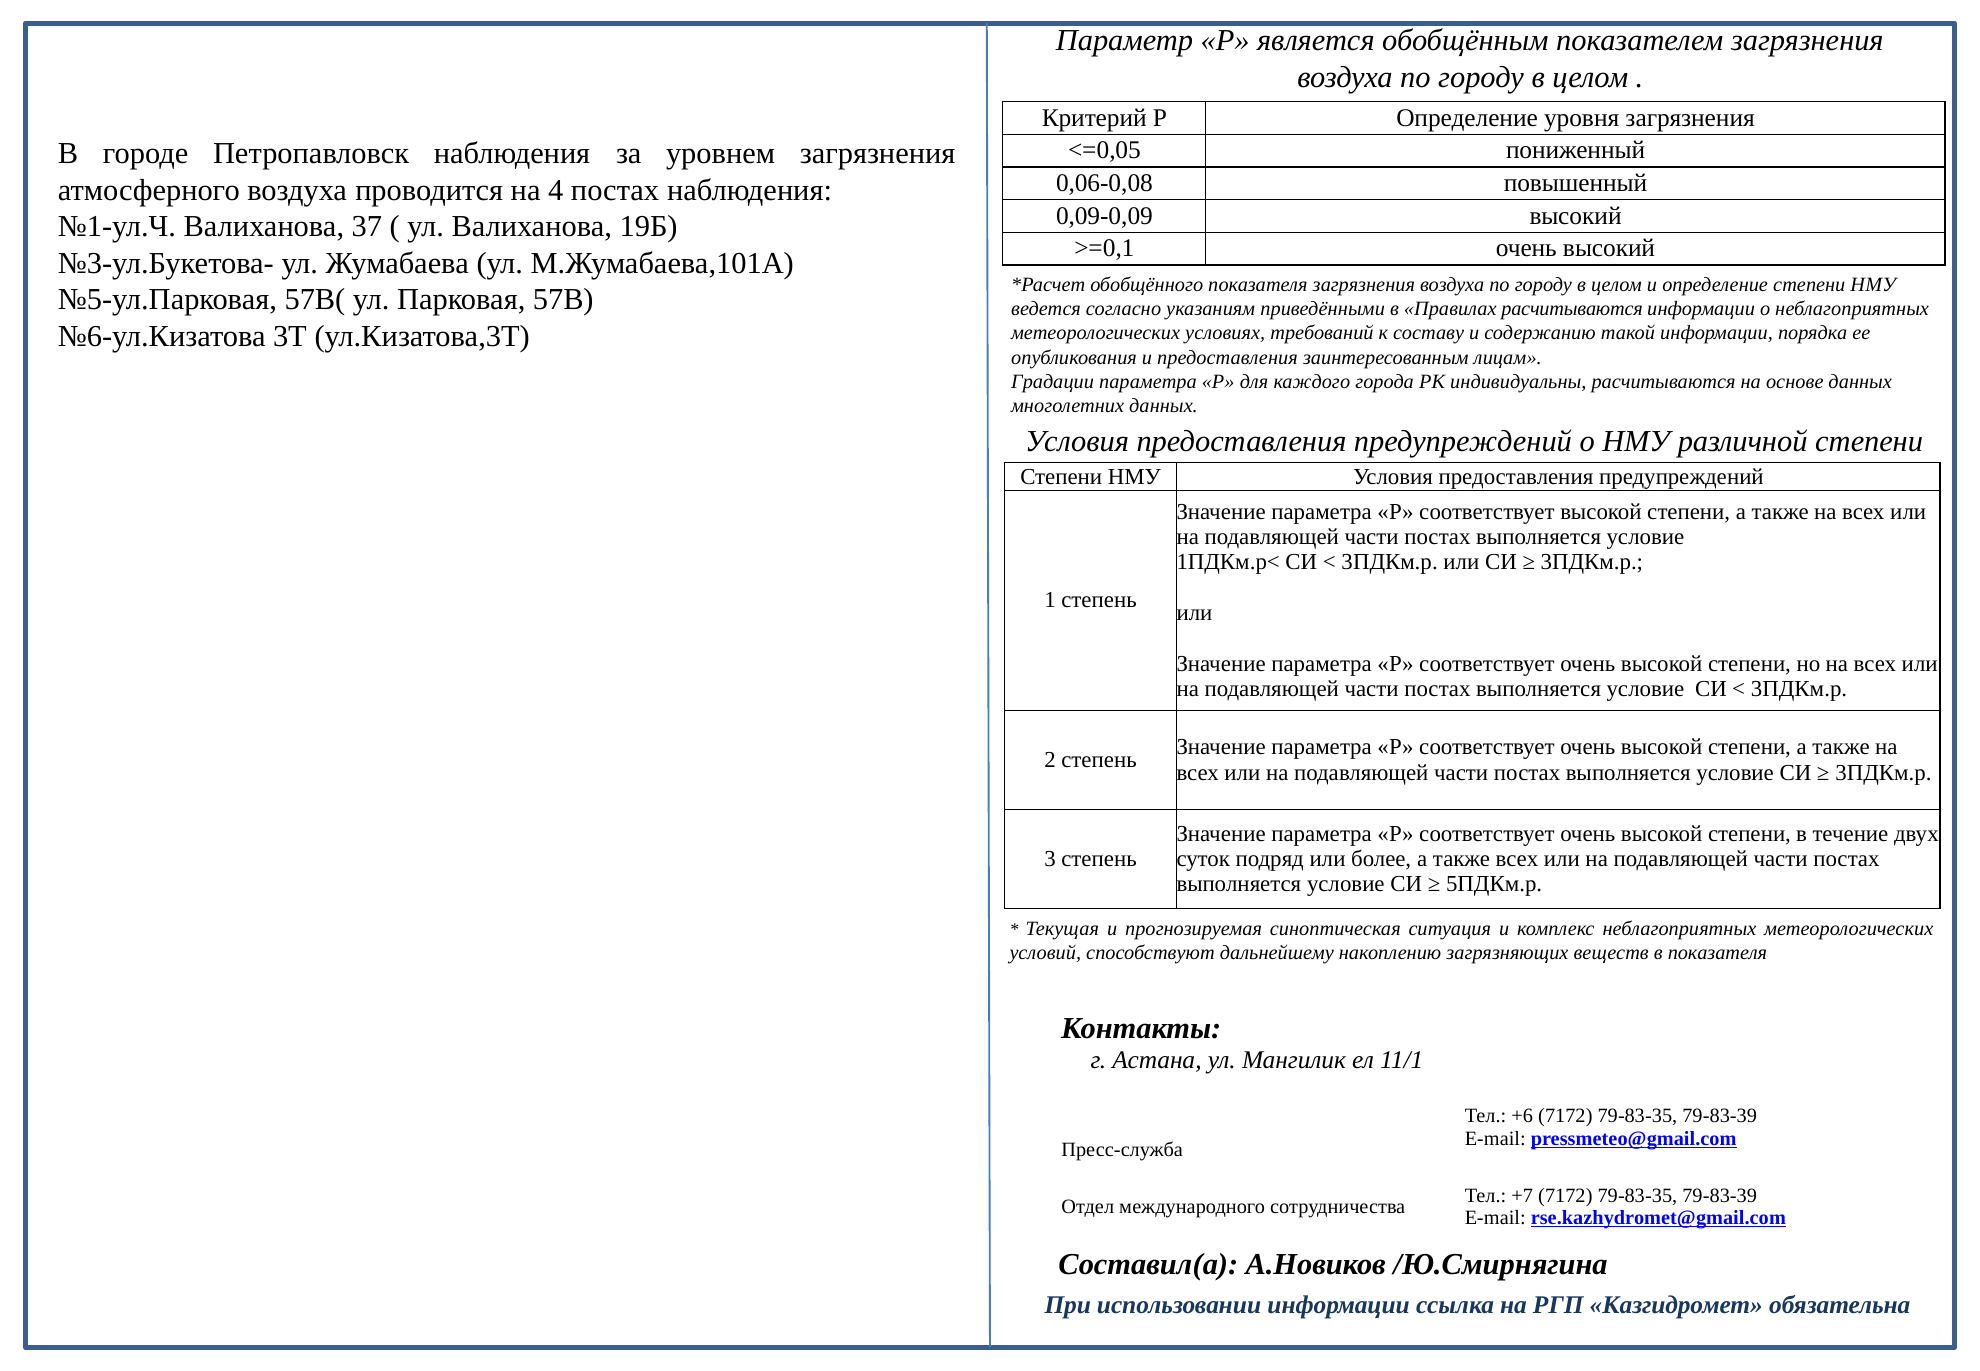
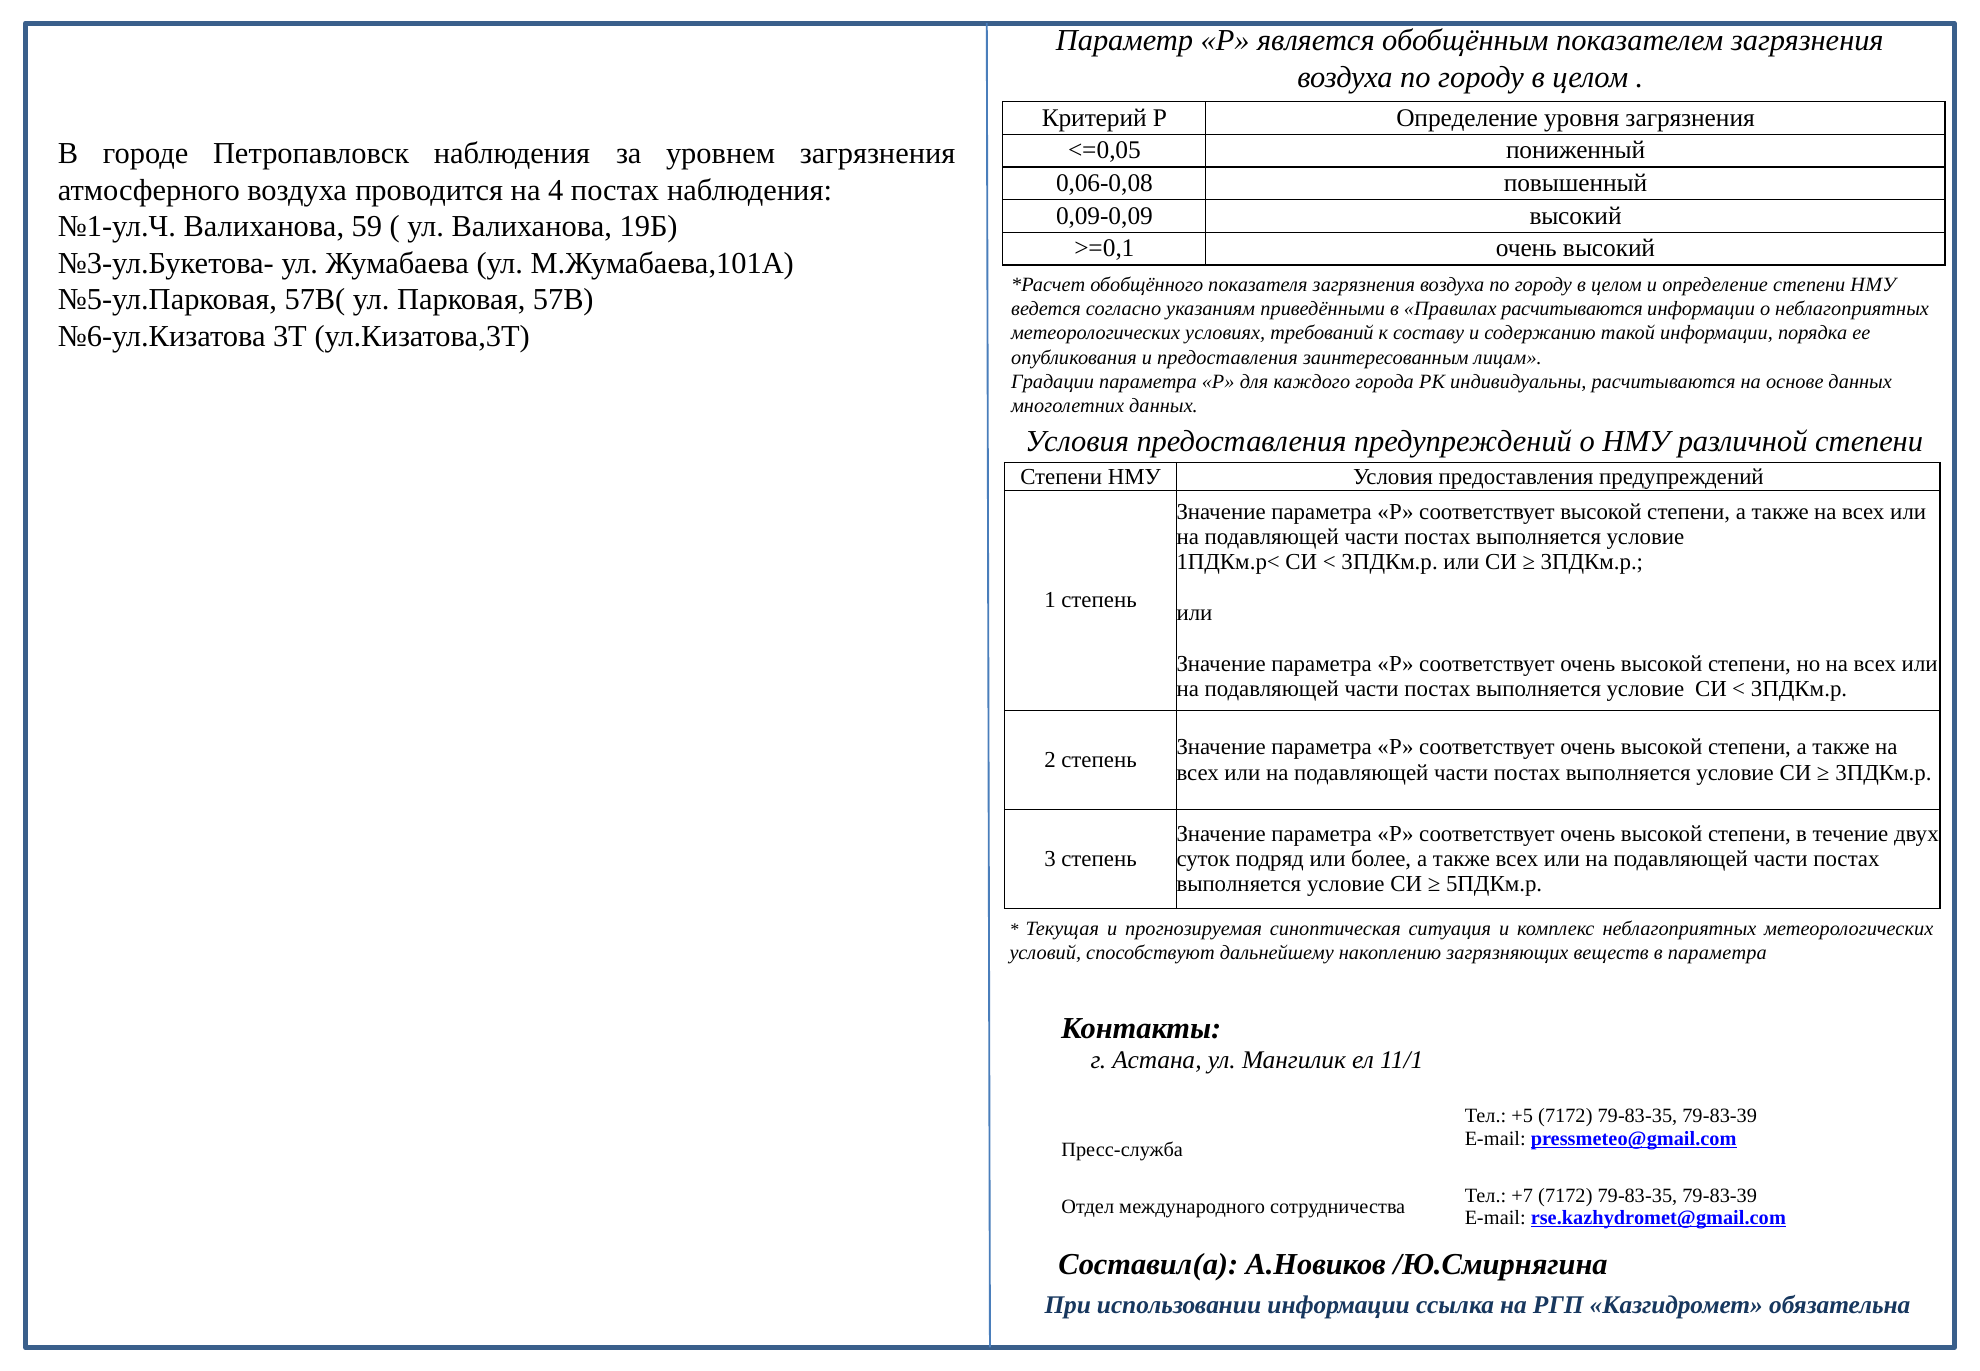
37: 37 -> 59 (367, 226)
в показателя: показателя -> параметра (1717, 953)
+6: +6 -> +5 (1522, 1116)
